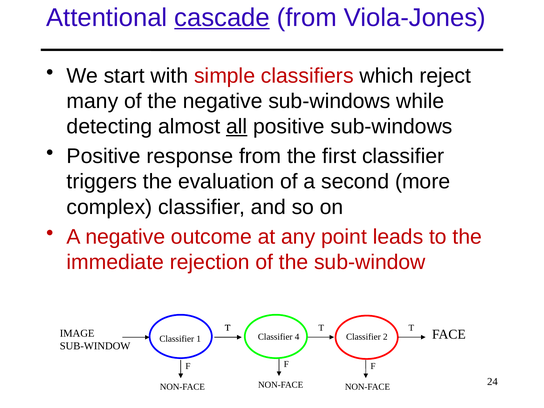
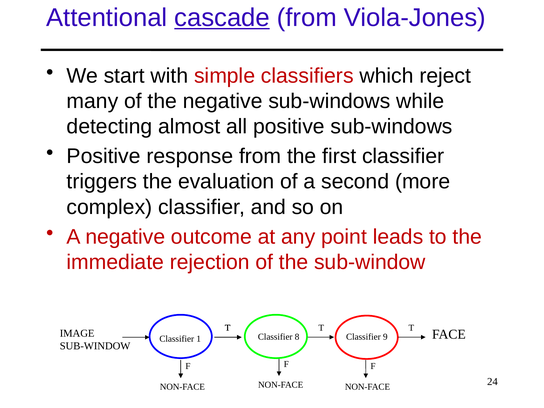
all underline: present -> none (237, 127)
4: 4 -> 8 (297, 337)
2: 2 -> 9 (385, 337)
